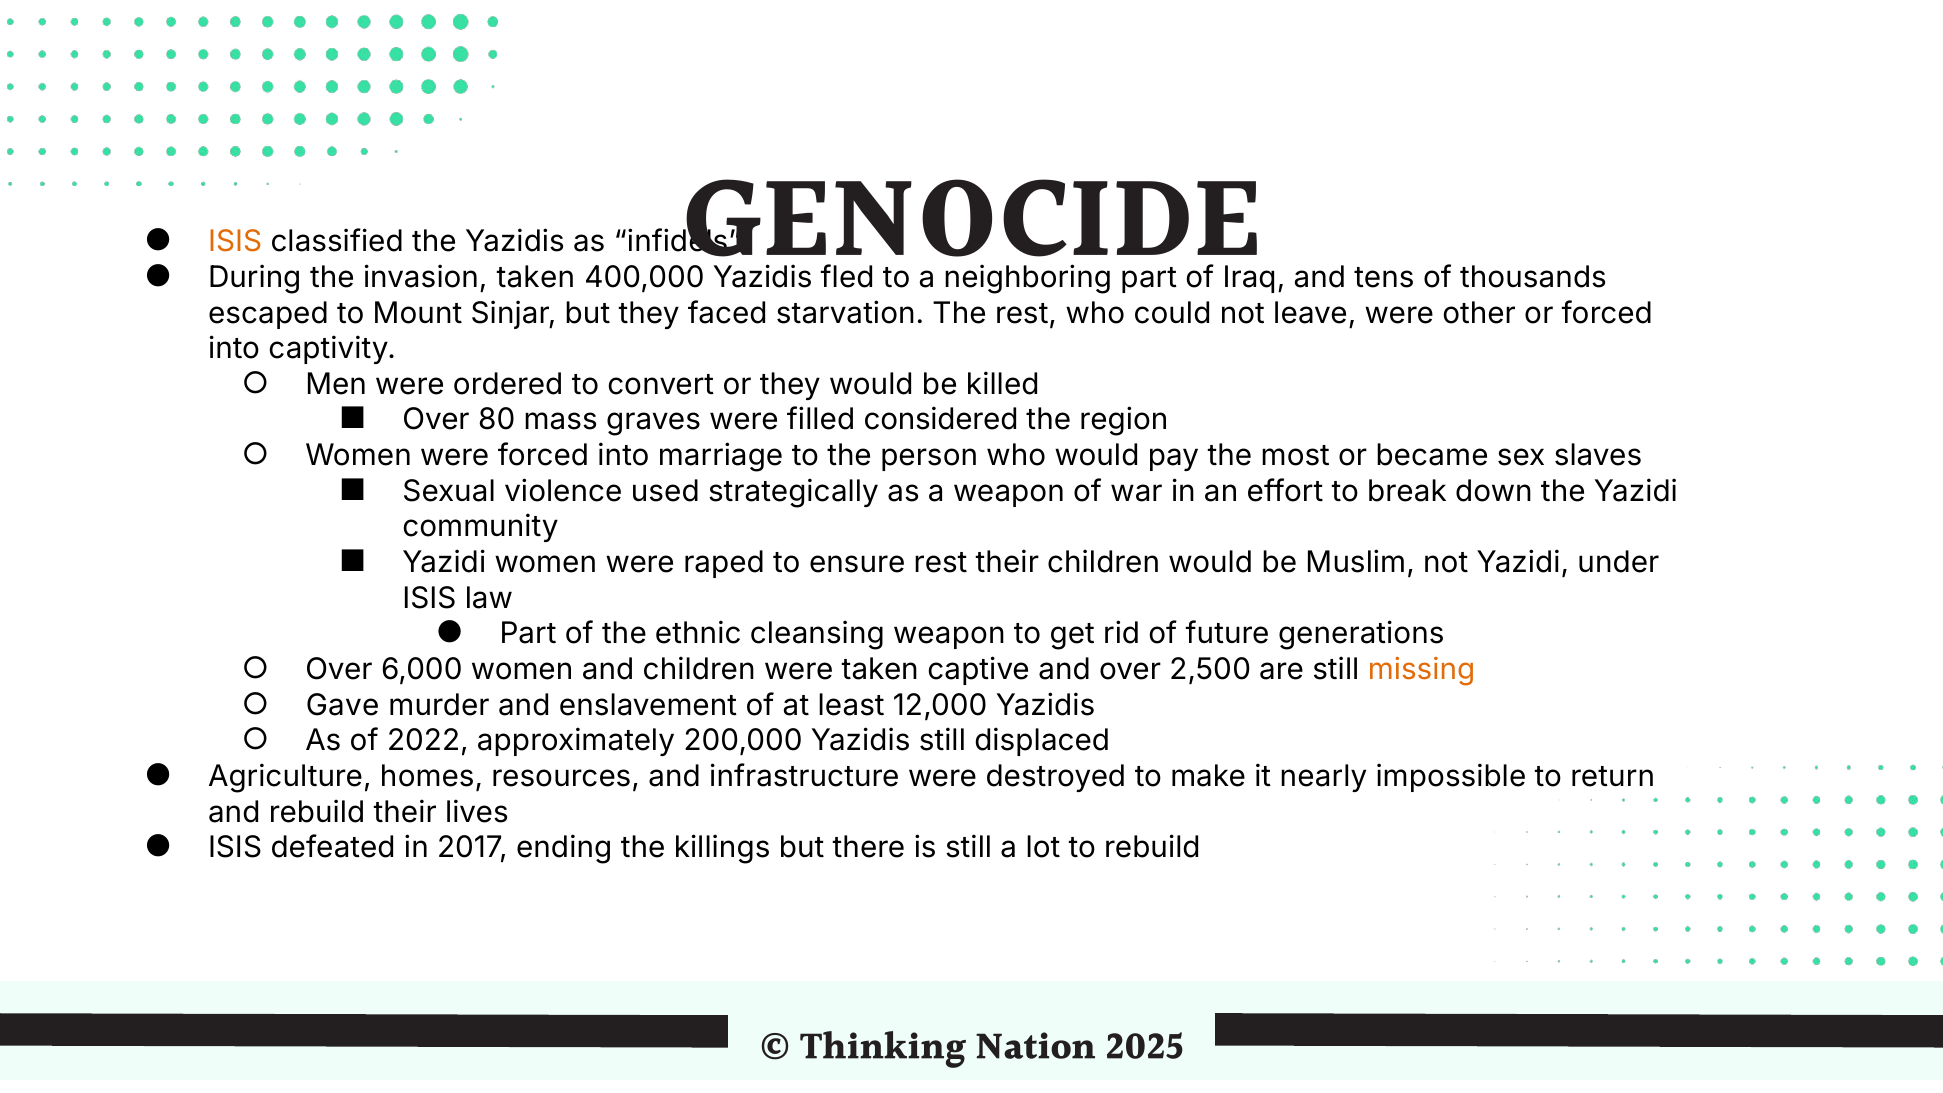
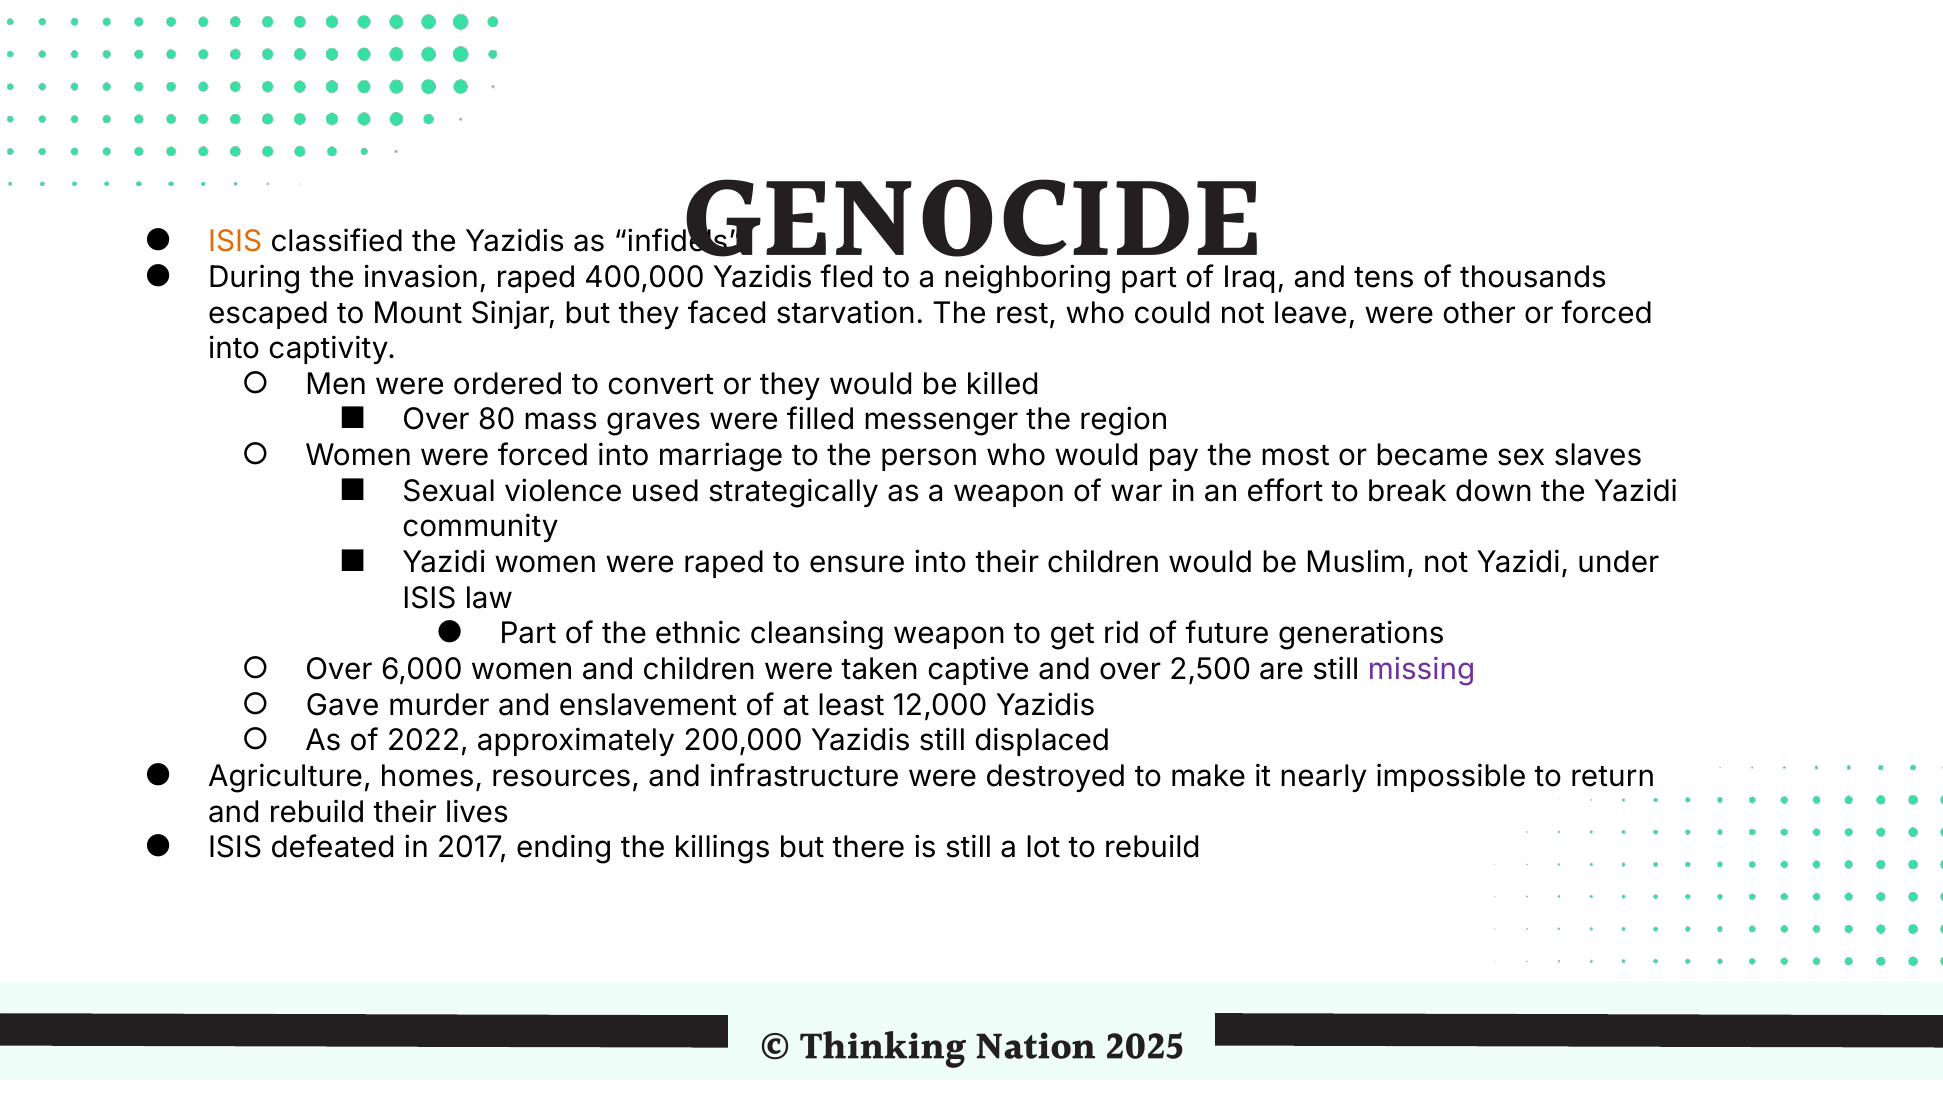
invasion taken: taken -> raped (536, 278)
considered: considered -> messenger (941, 420)
ensure rest: rest -> into (940, 563)
missing colour: orange -> purple (1422, 670)
